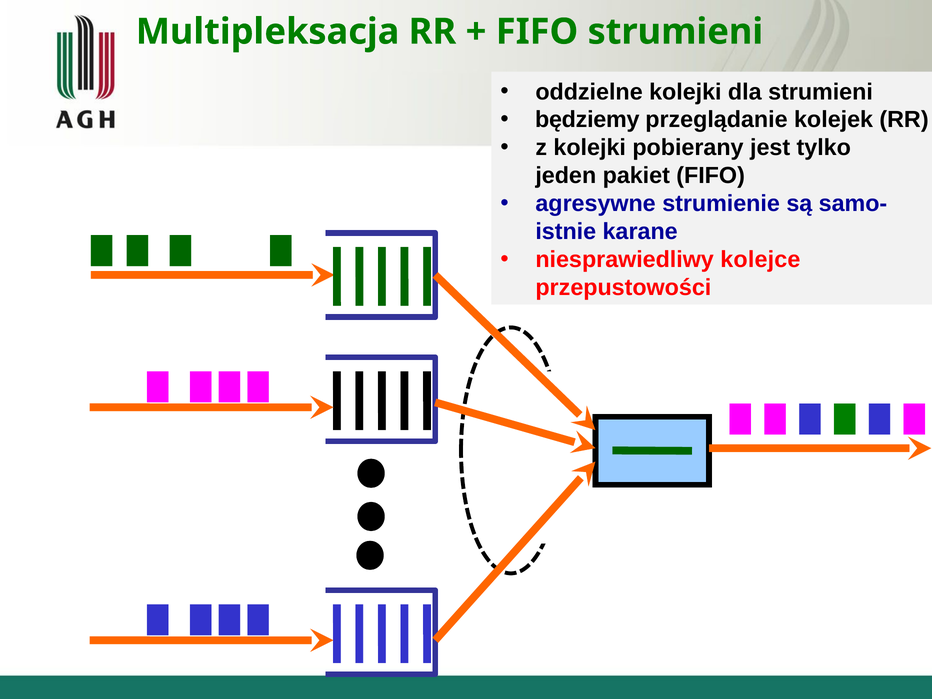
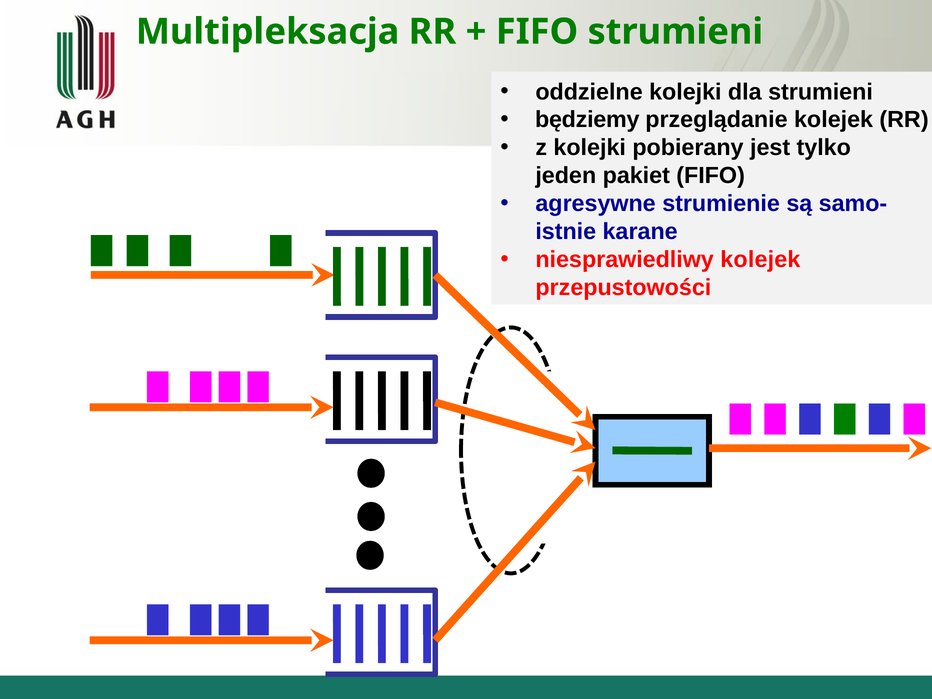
niesprawiedliwy kolejce: kolejce -> kolejek (760, 260)
